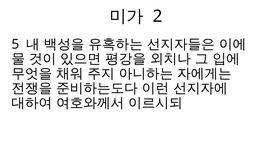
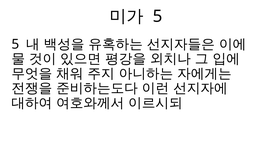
2: 2 -> 5 (158, 16)
